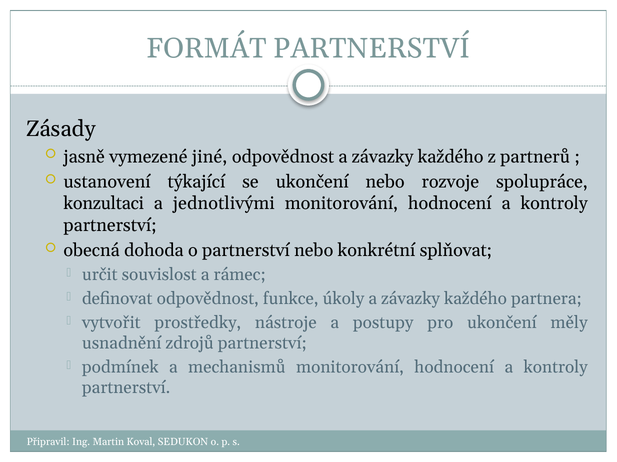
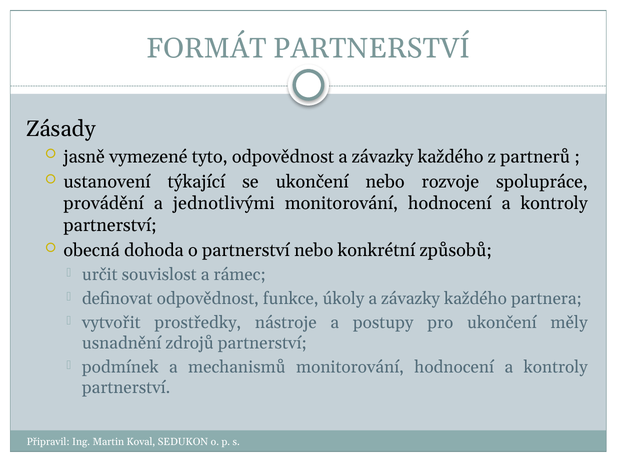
jiné: jiné -> tyto (210, 157)
konzultaci: konzultaci -> provádění (104, 204)
splňovat: splňovat -> způsobů (456, 251)
